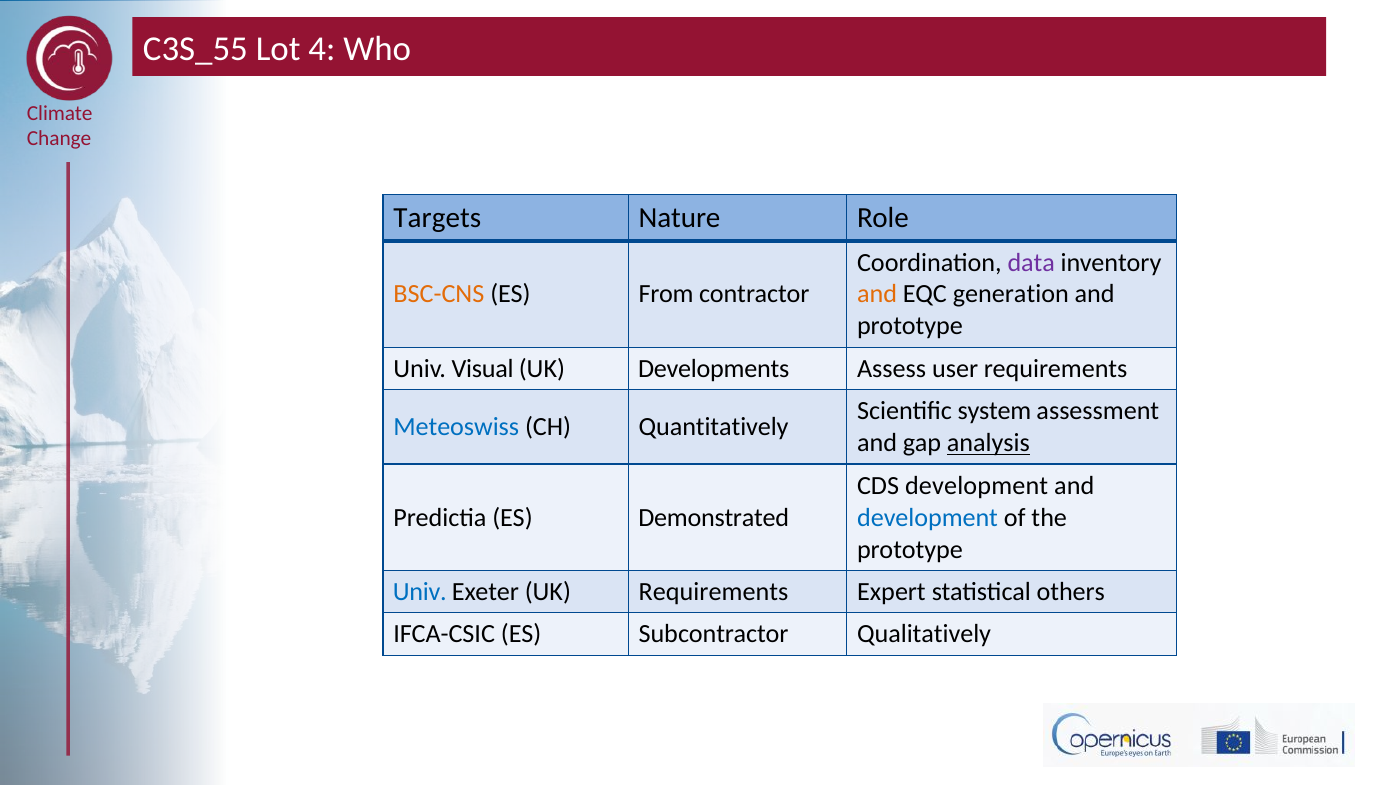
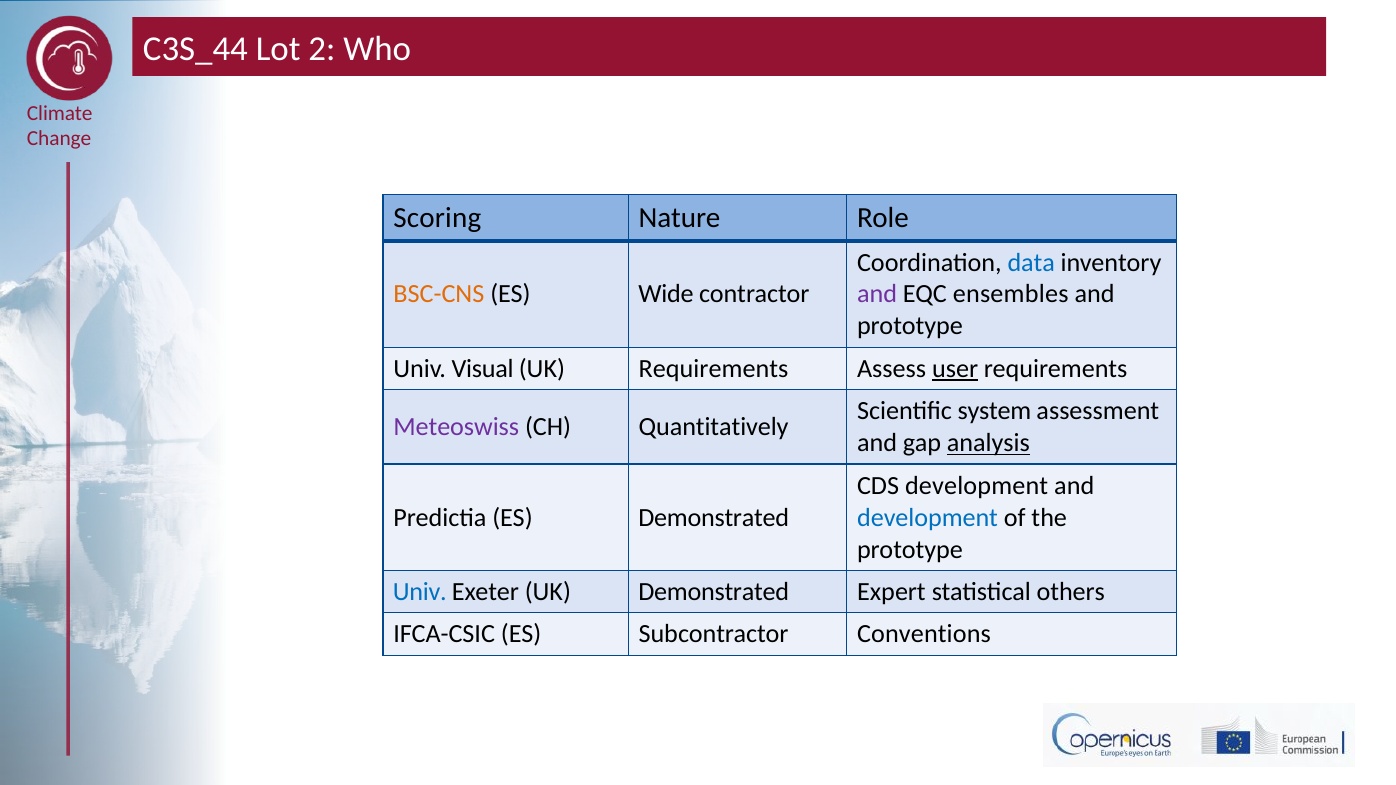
C3S_55: C3S_55 -> C3S_44 (195, 49)
4: 4 -> 2 (322, 49)
Targets: Targets -> Scoring (437, 218)
data colour: purple -> blue (1031, 262)
From: From -> Wide (666, 294)
and colour: orange -> purple (877, 294)
generation: generation -> ensembles (1011, 294)
UK Developments: Developments -> Requirements (714, 369)
user underline: none -> present (955, 369)
Meteoswiss colour: blue -> purple (456, 427)
UK Requirements: Requirements -> Demonstrated (714, 592)
Qualitatively: Qualitatively -> Conventions (924, 634)
